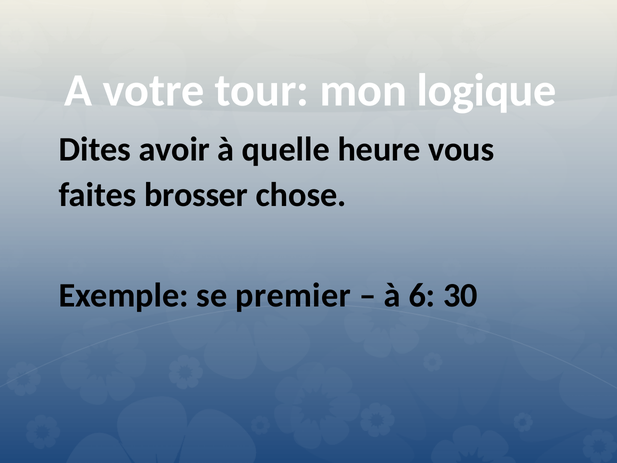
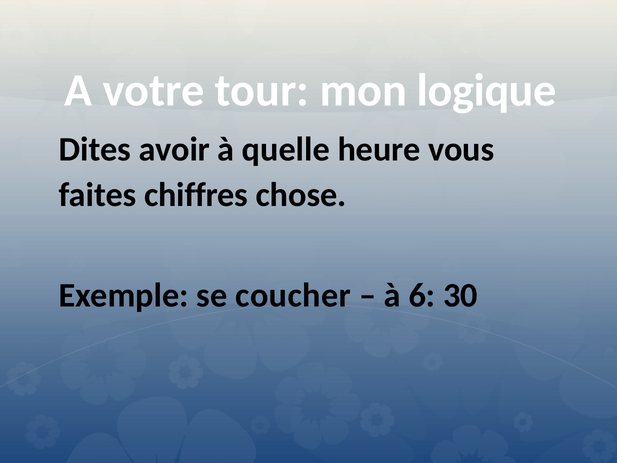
brosser: brosser -> chiffres (196, 195)
premier: premier -> coucher (293, 296)
